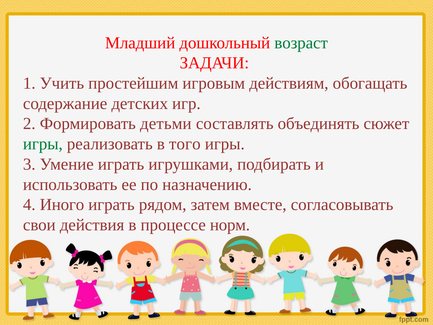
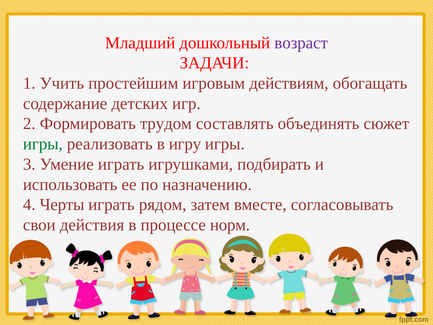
возраст colour: green -> purple (301, 43)
детьми: детьми -> трудом (166, 124)
того: того -> игру (185, 144)
Иного: Иного -> Черты (62, 205)
